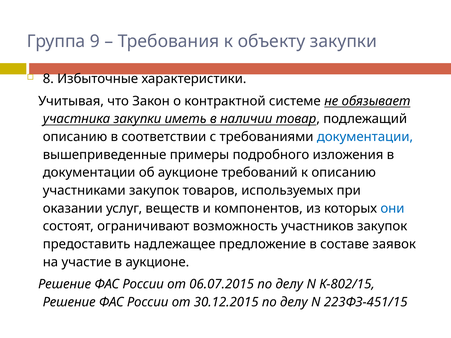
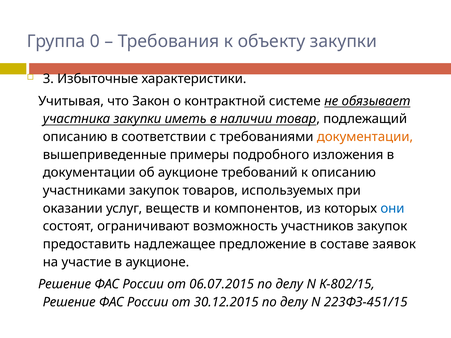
9: 9 -> 0 (95, 41)
8: 8 -> 3 (48, 79)
документации colour: blue -> orange (365, 137)
